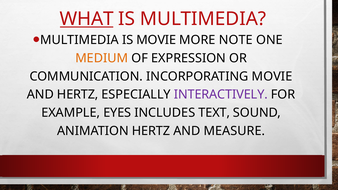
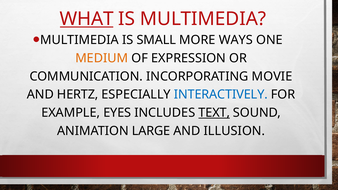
IS MOVIE: MOVIE -> SMALL (156, 40)
NOTE: NOTE -> WAYS (236, 40)
INTERACTIVELY colour: purple -> blue (221, 95)
TEXT underline: none -> present (214, 113)
ANIMATION HERTZ: HERTZ -> LARGE (151, 131)
MEASURE: MEASURE -> ILLUSION (234, 131)
